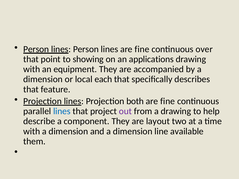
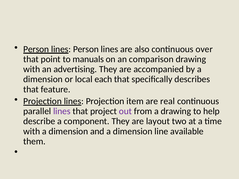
lines are fine: fine -> also (142, 49)
showing: showing -> manuals (88, 59)
applications: applications -> comparison (151, 59)
equipment: equipment -> advertising (75, 69)
both: both -> item (135, 101)
fine: fine -> real (168, 101)
lines colour: blue -> purple (62, 111)
